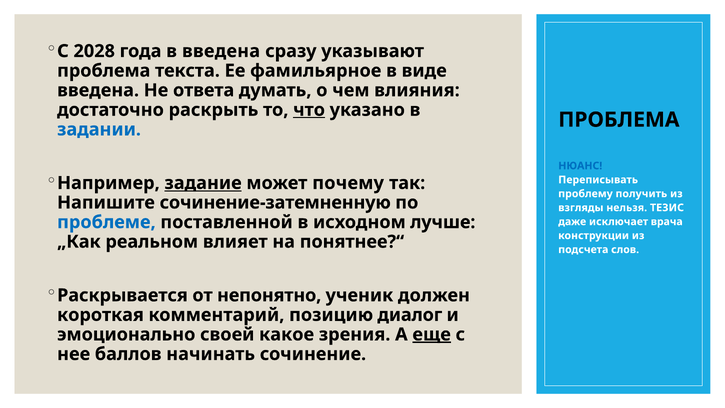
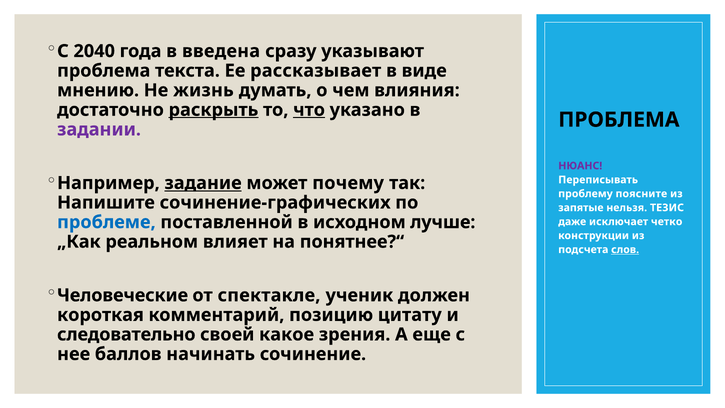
2028: 2028 -> 2040 (94, 51)
фамильярное: фамильярное -> рассказывает (316, 71)
введена: введена -> мнению (98, 90)
ответа: ответа -> жизнь (203, 90)
раскрыть underline: none -> present (213, 110)
задании colour: blue -> purple (99, 129)
НЮАНС colour: blue -> purple (580, 166)
получить: получить -> поясните (641, 194)
сочинение-затемненную: сочинение-затемненную -> сочинение-графических (275, 203)
взгляды: взгляды -> запятые (581, 208)
врача: врача -> четко (667, 222)
слов underline: none -> present (625, 249)
Раскрывается: Раскрывается -> Человеческие (122, 295)
непонятно: непонятно -> спектакле (269, 295)
диалог: диалог -> цитату (410, 315)
эмоционально: эмоционально -> следовательно (126, 334)
еще underline: present -> none (432, 334)
